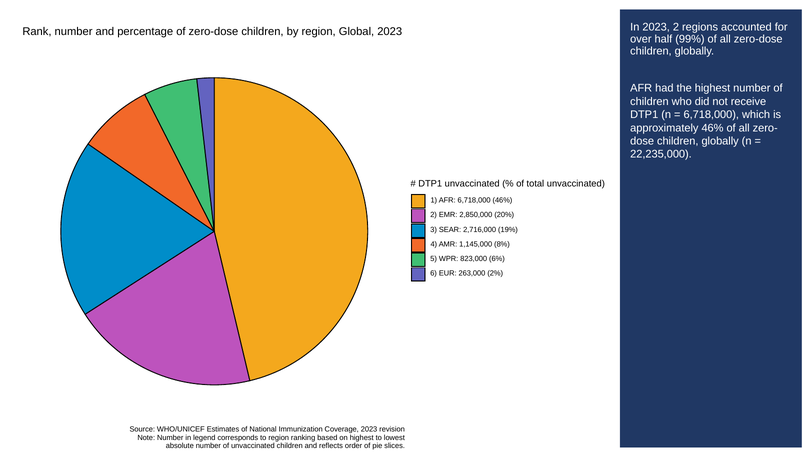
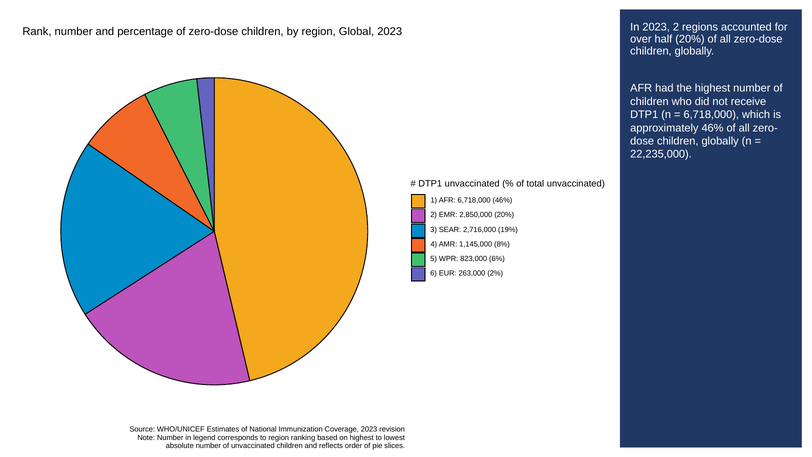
half 99%: 99% -> 20% (690, 39)
